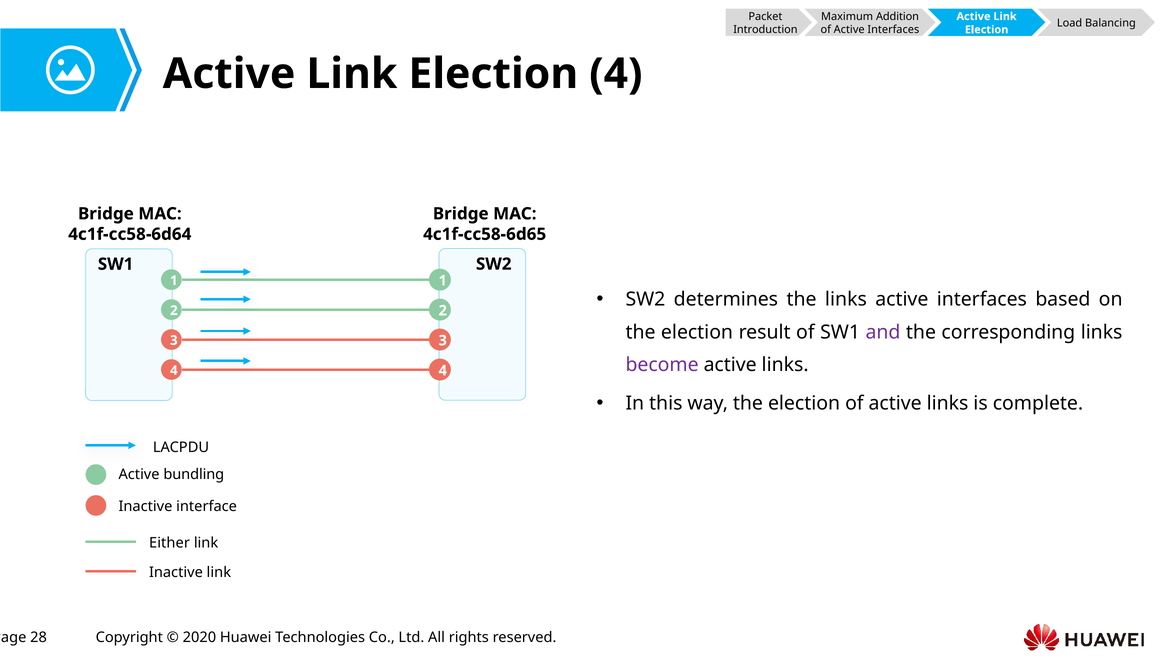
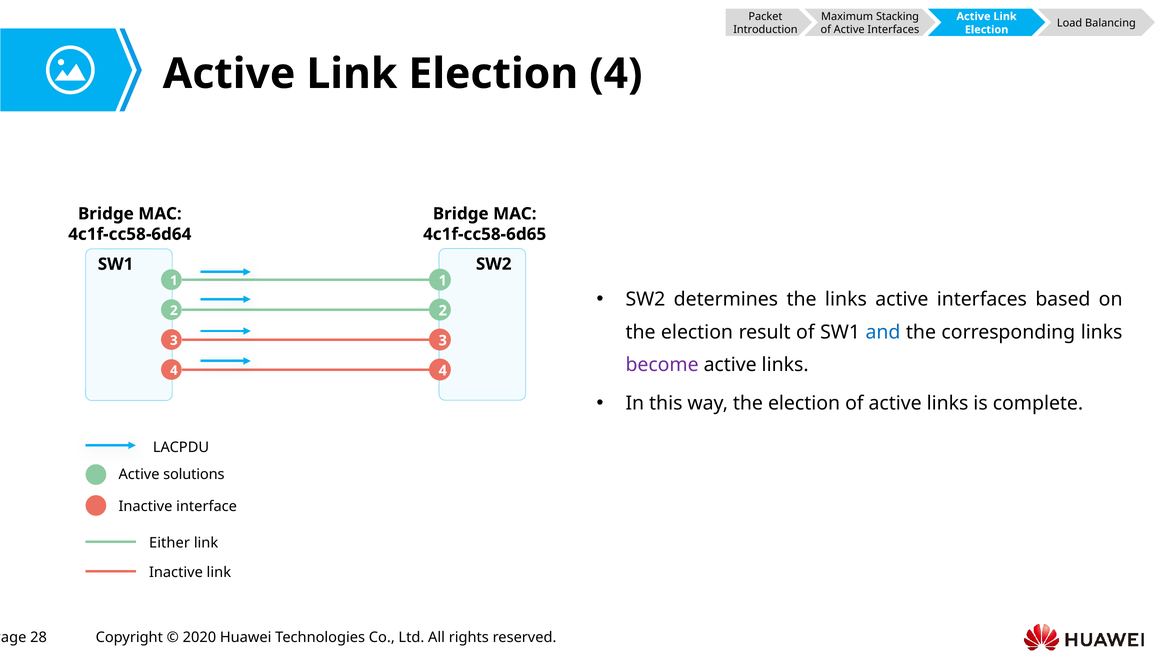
Addition: Addition -> Stacking (897, 16)
and colour: purple -> blue (883, 332)
bundling: bundling -> solutions (194, 474)
